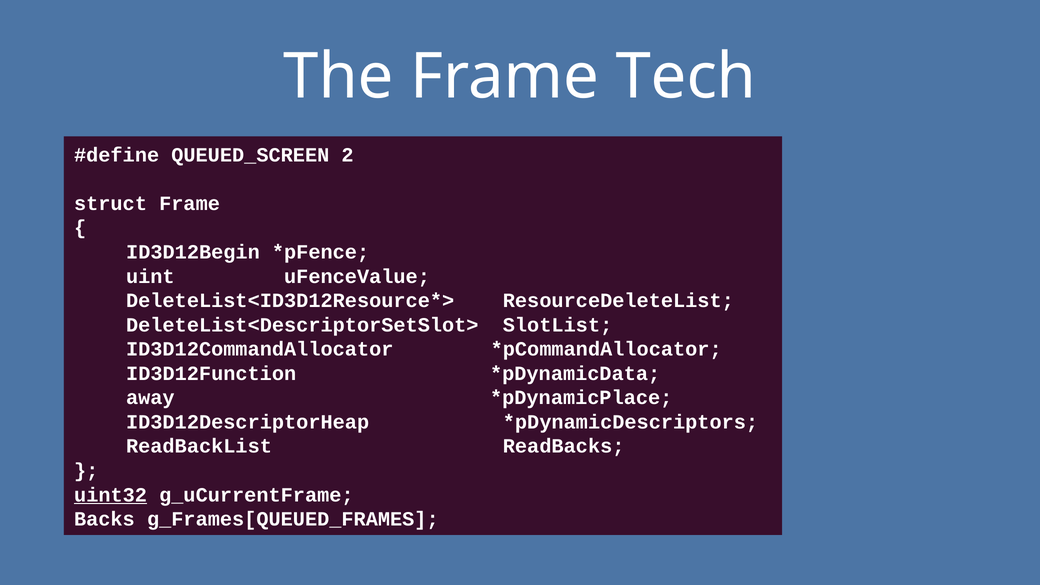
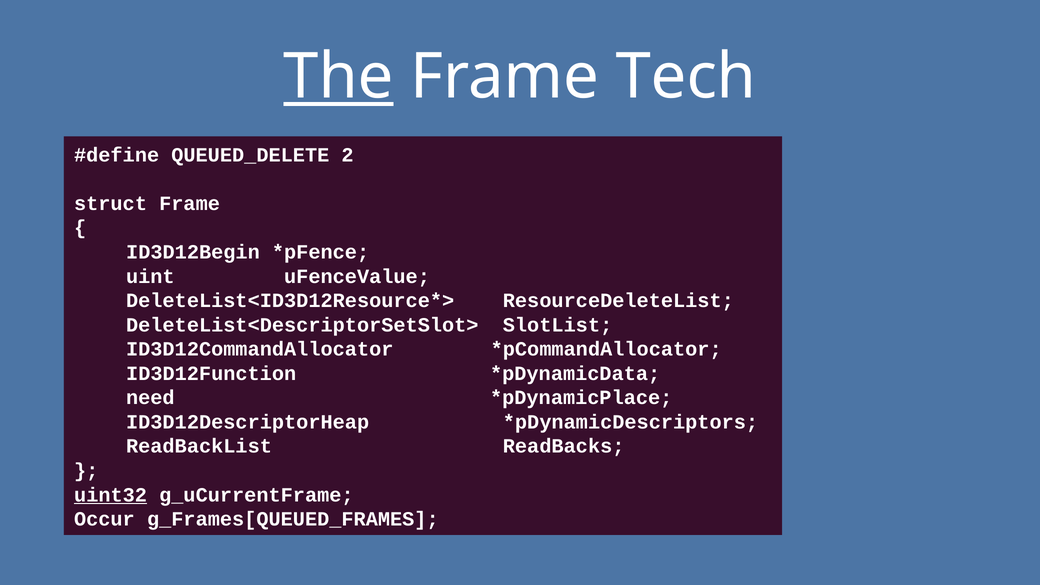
The underline: none -> present (338, 77)
QUEUED_SCREEN: QUEUED_SCREEN -> QUEUED_DELETE (250, 155)
away: away -> need (150, 398)
Backs: Backs -> Occur (104, 519)
